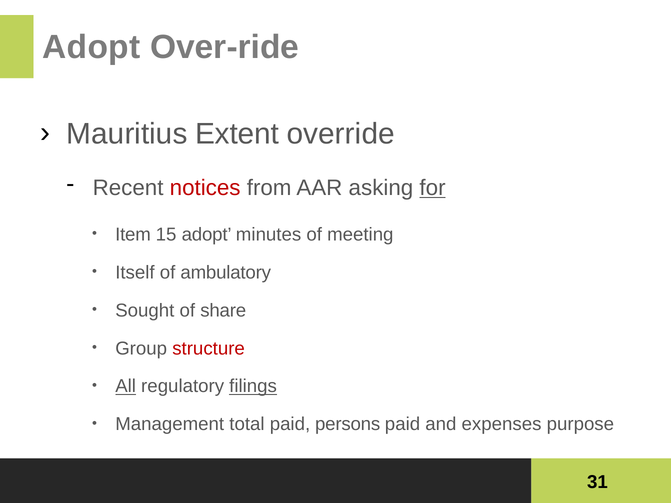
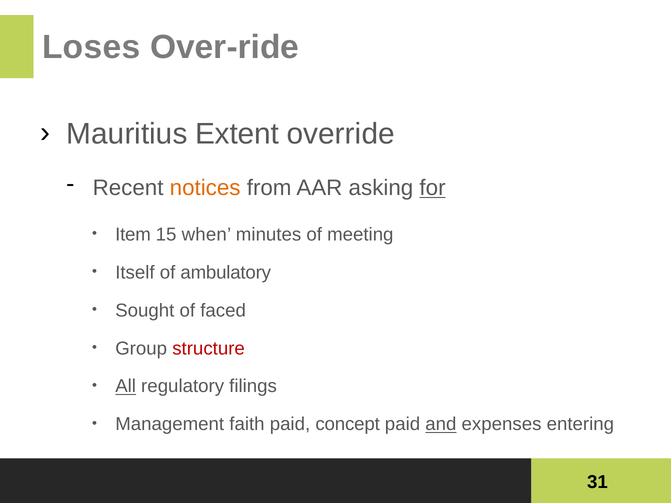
Adopt: Adopt -> Loses (91, 47)
notices colour: red -> orange (205, 188)
15 adopt: adopt -> when (206, 234)
share: share -> faced (223, 311)
filings underline: present -> none (253, 387)
total: total -> faith (247, 425)
persons: persons -> concept (348, 425)
and underline: none -> present (441, 425)
purpose: purpose -> entering (580, 425)
